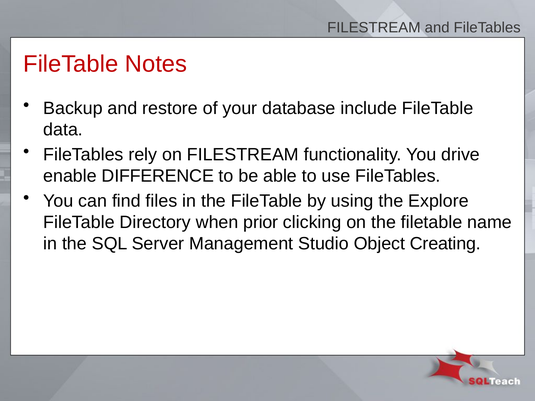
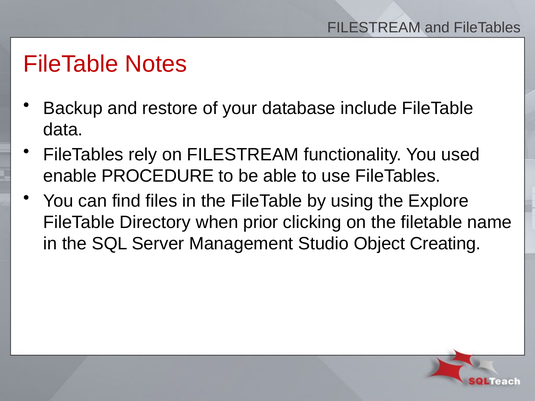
drive: drive -> used (461, 155)
DIFFERENCE: DIFFERENCE -> PROCEDURE (158, 176)
